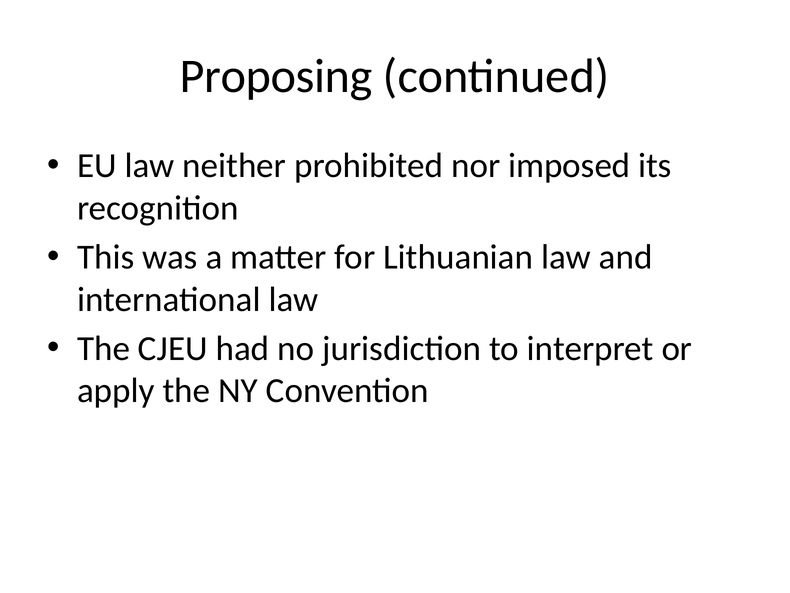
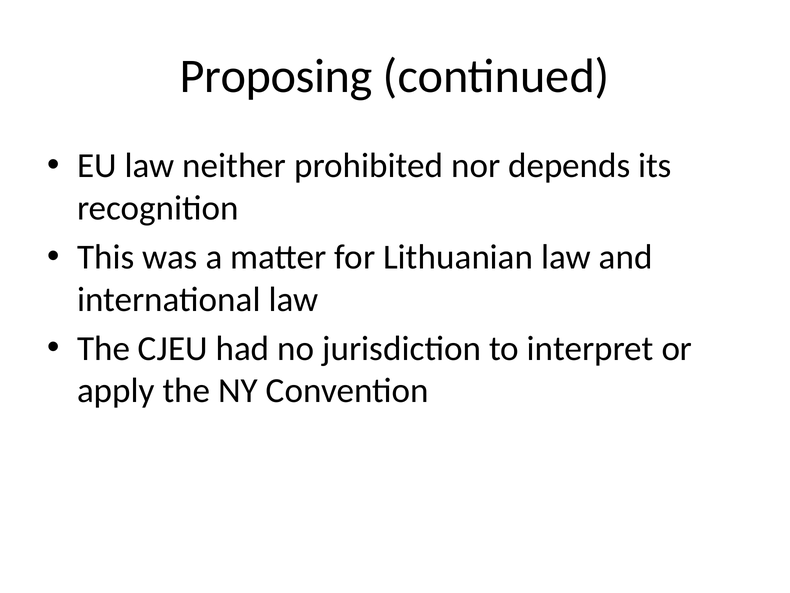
imposed: imposed -> depends (569, 166)
